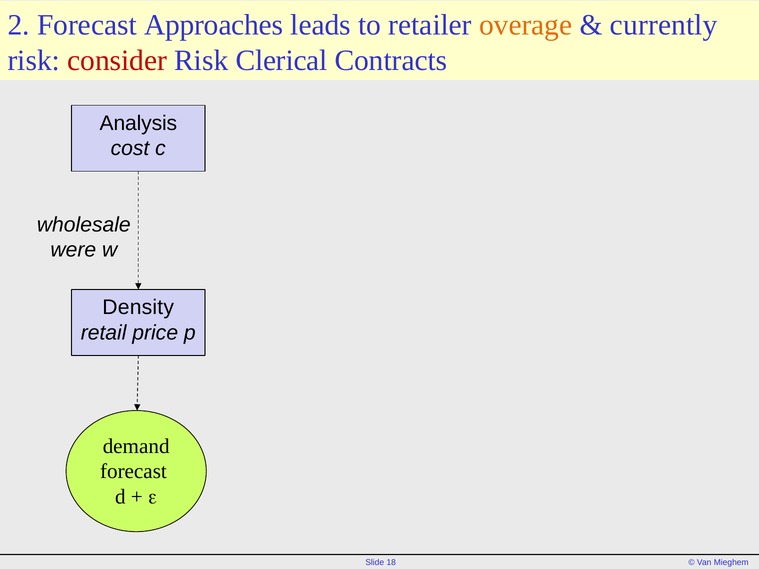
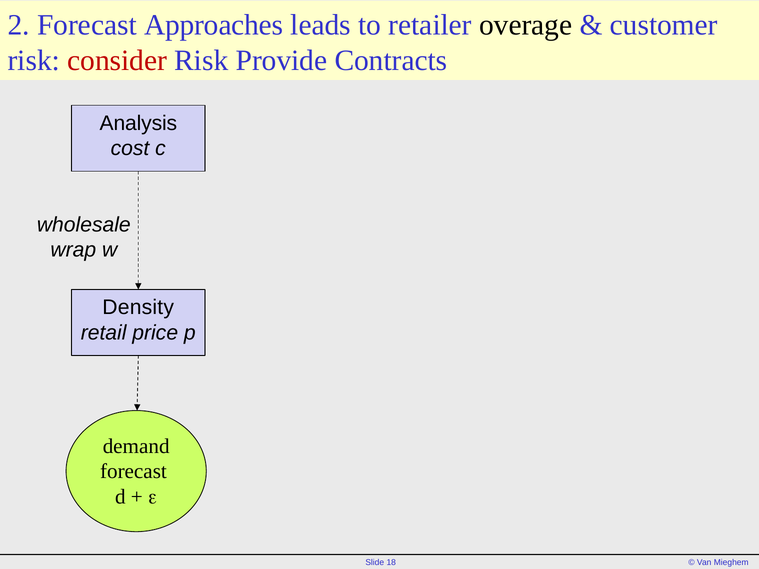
overage colour: orange -> black (526, 25)
currently: currently -> customer (664, 25)
Clerical: Clerical -> Provide (281, 60)
were: were -> wrap (73, 250)
